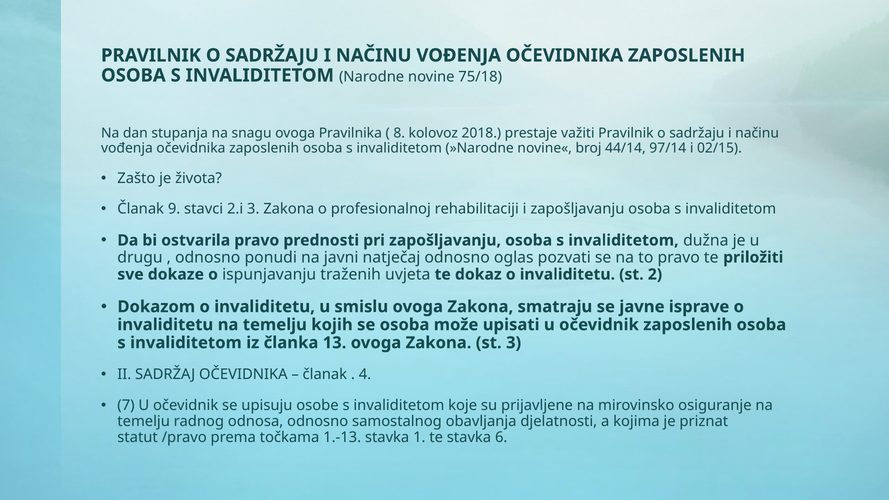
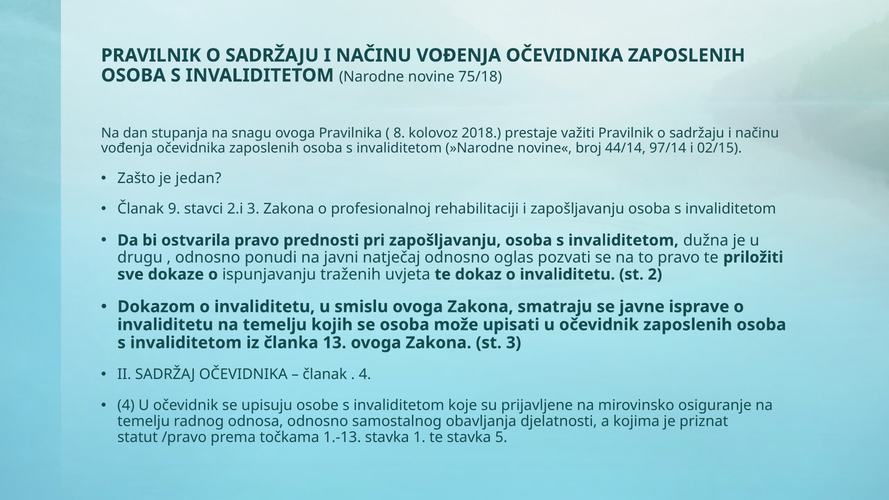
života: života -> jedan (198, 178)
7: 7 -> 4 (126, 405)
6: 6 -> 5 (501, 437)
